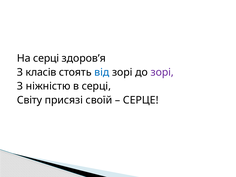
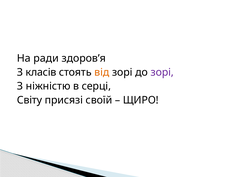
На серці: серці -> ради (46, 58)
від colour: blue -> orange (102, 72)
СЕРЦЕ: СЕРЦЕ -> ЩИРО (141, 100)
